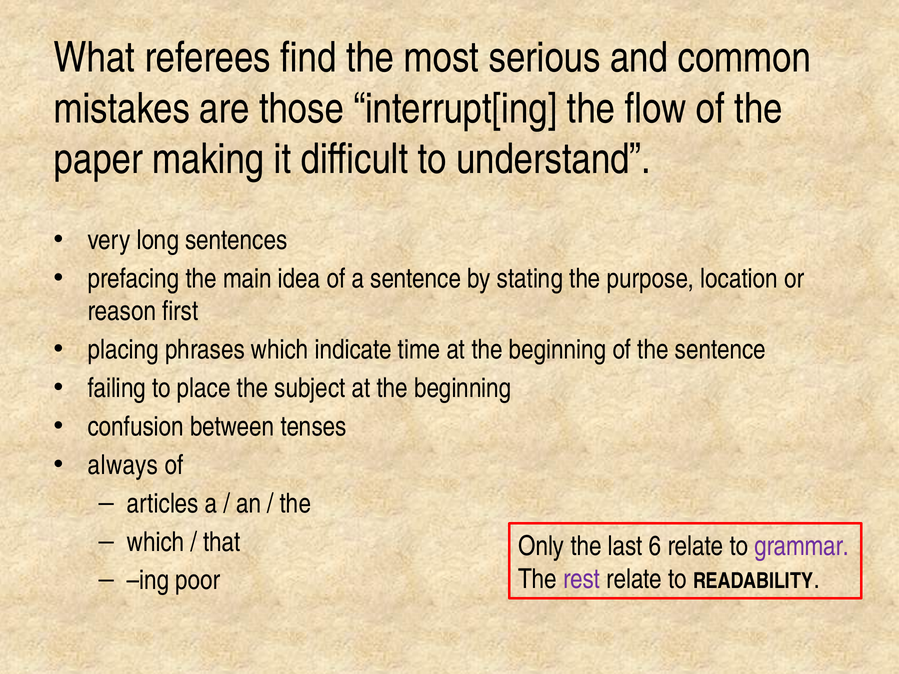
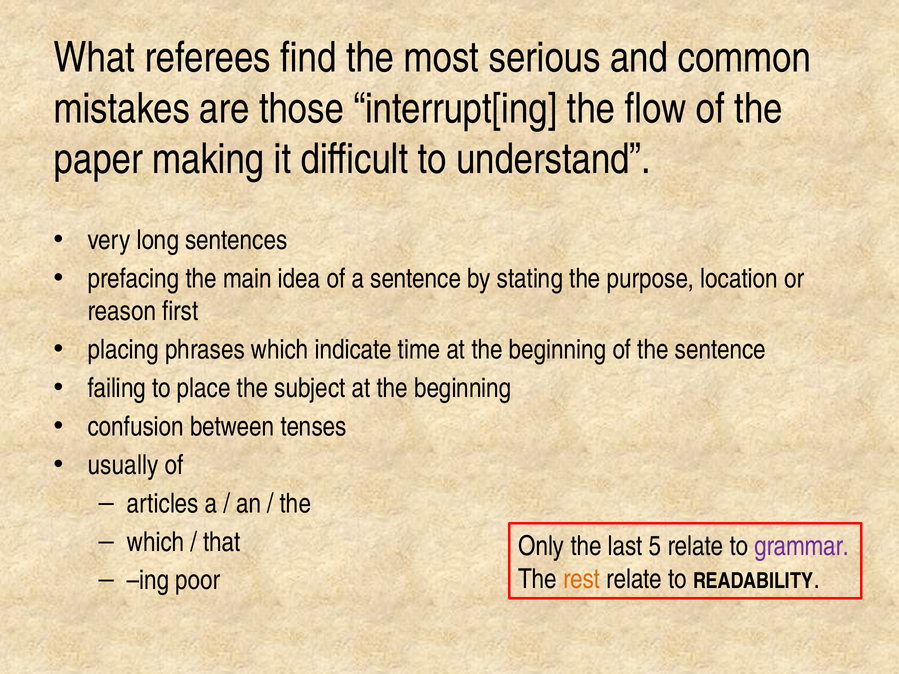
always: always -> usually (123, 465)
6: 6 -> 5 (655, 546)
rest colour: purple -> orange (582, 579)
